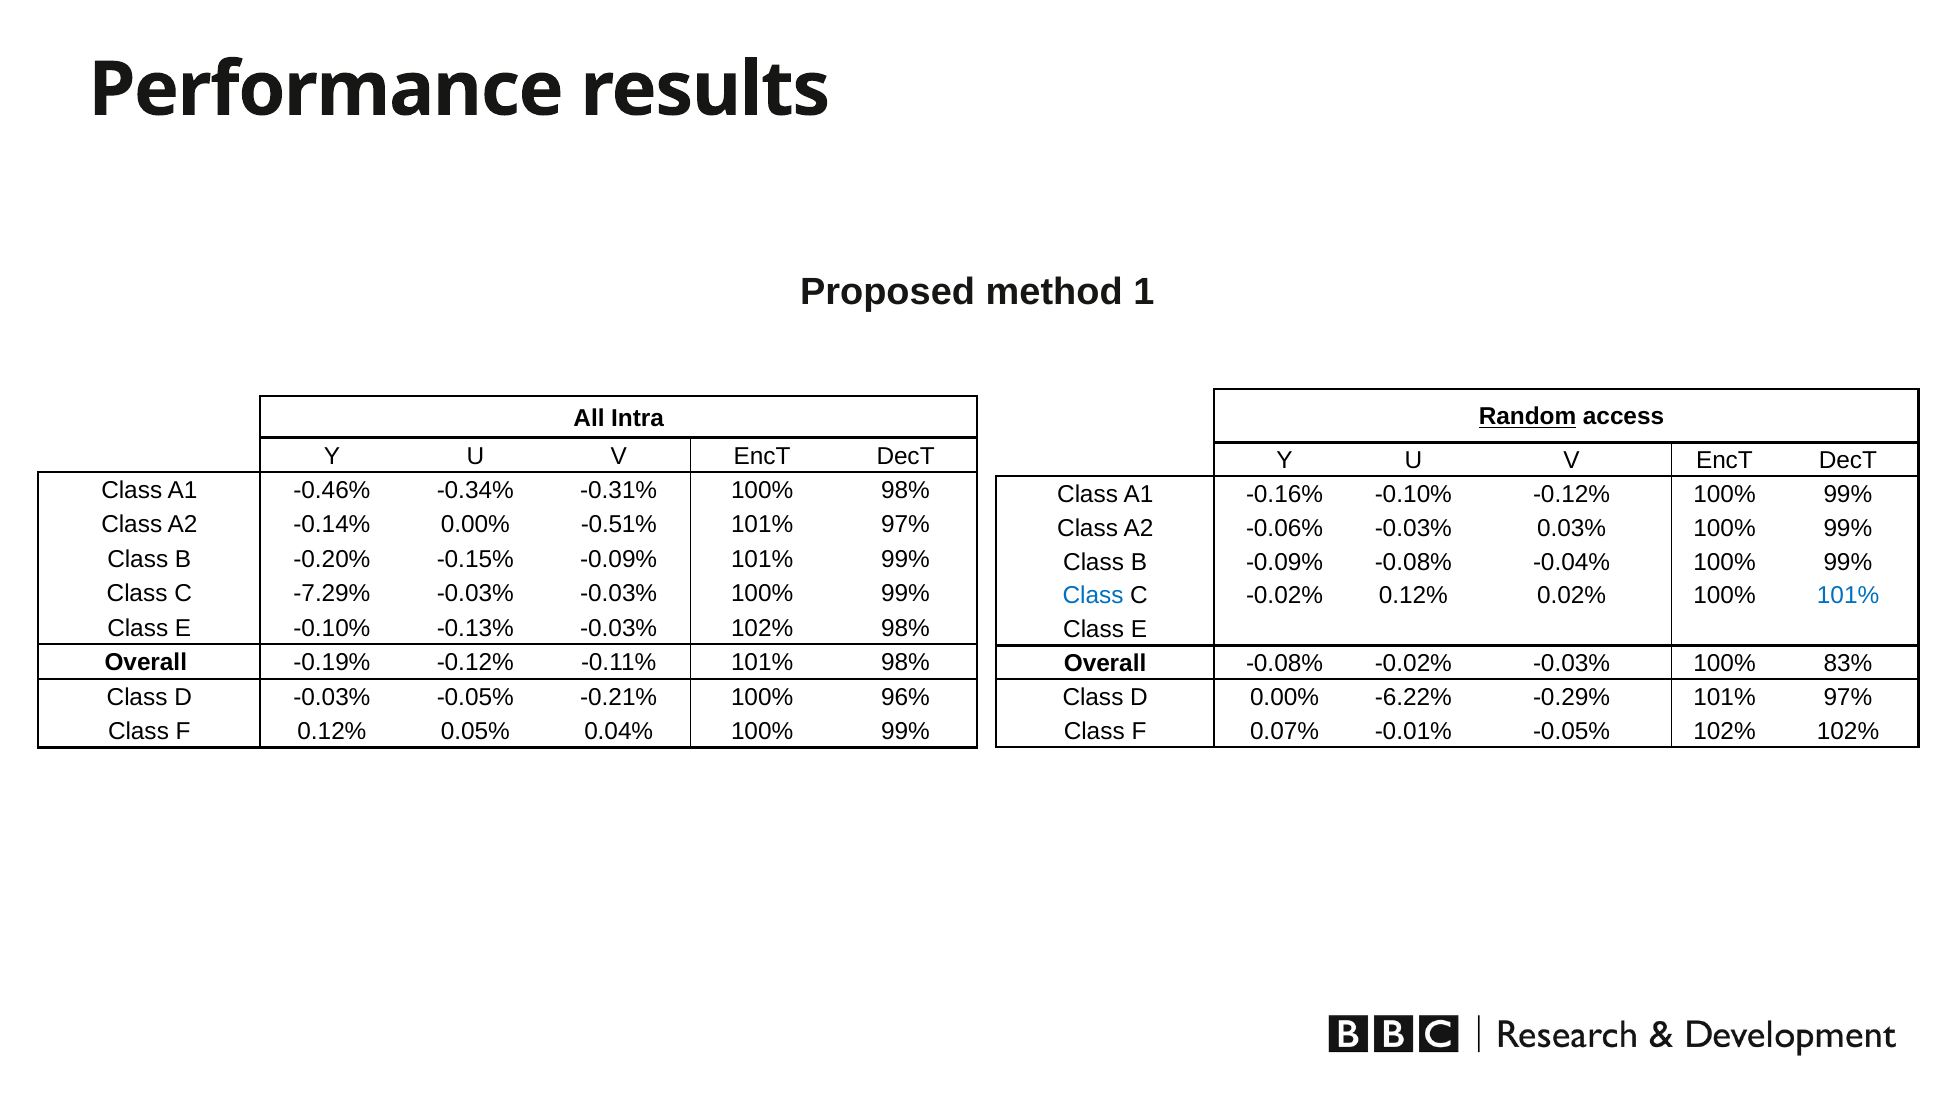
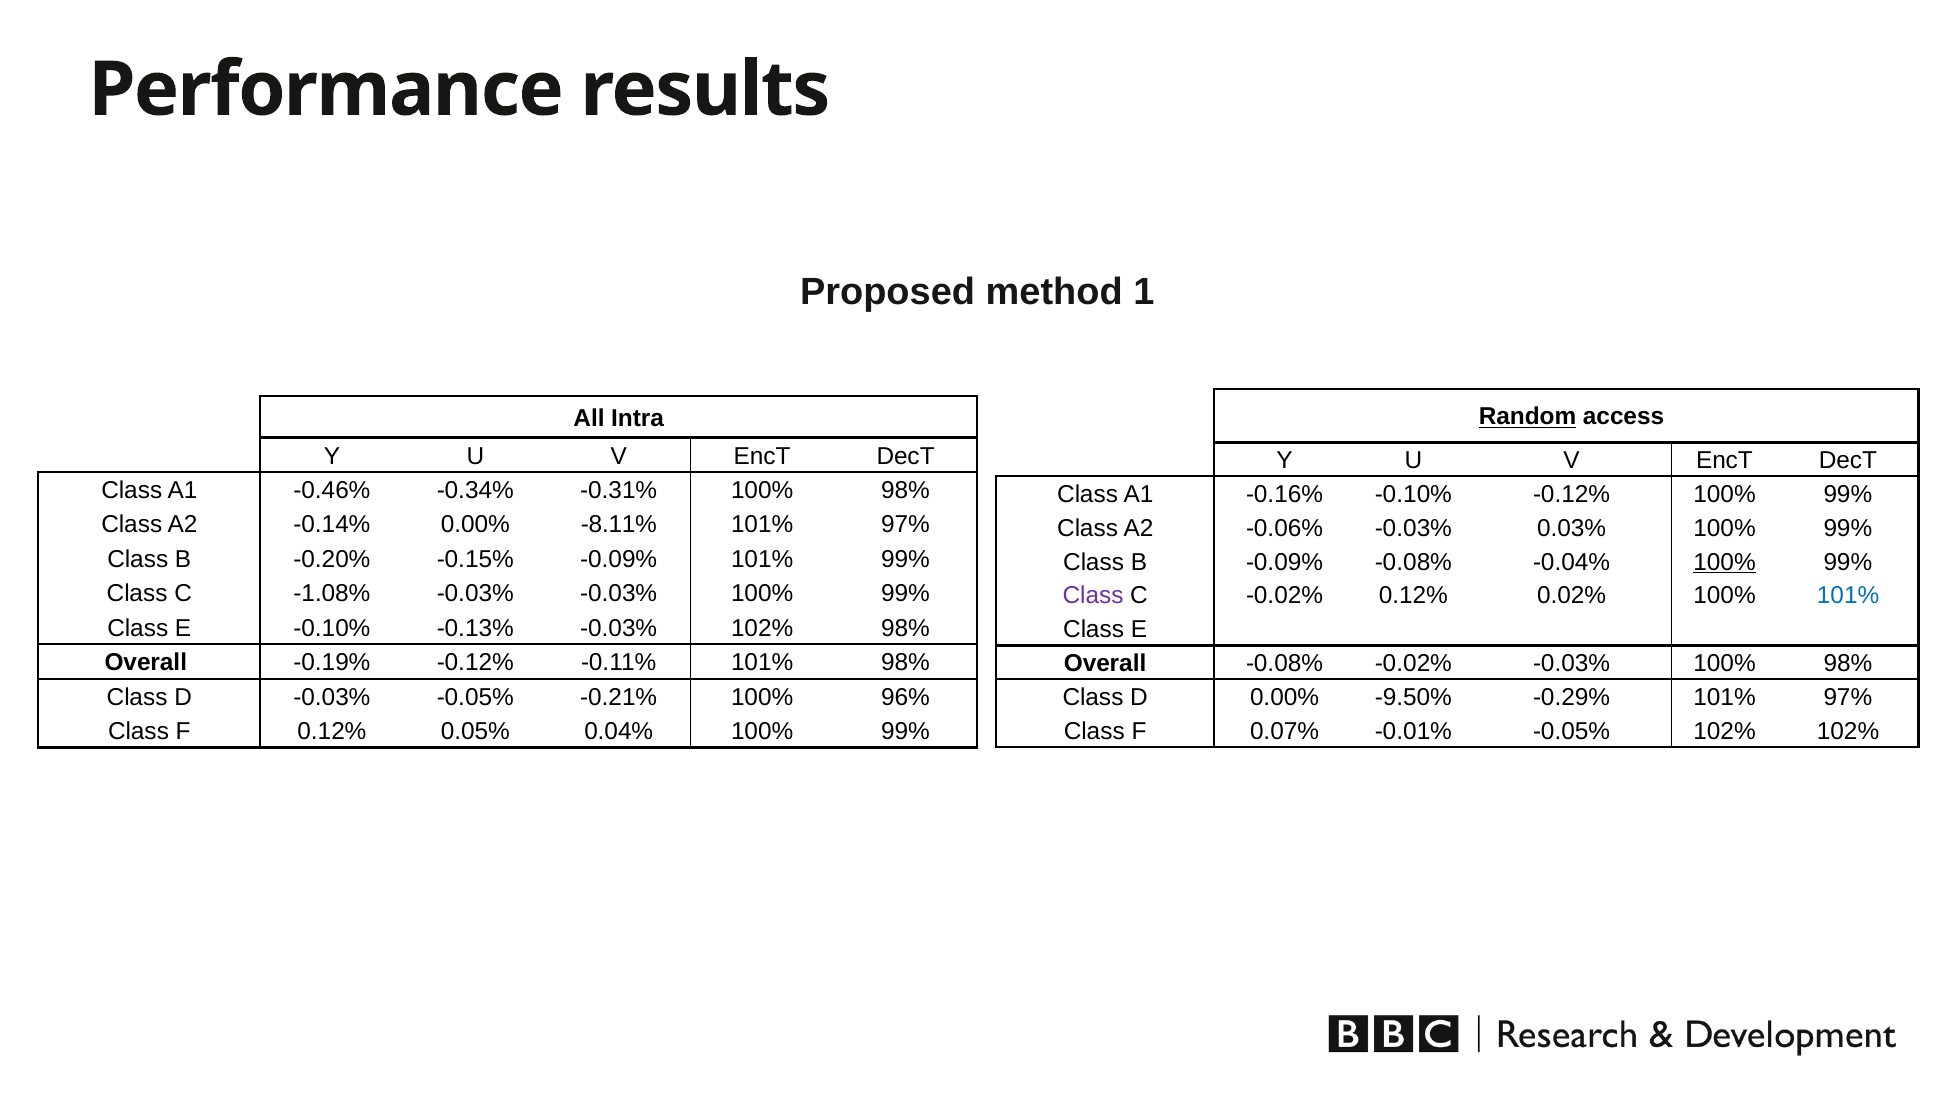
-0.51%: -0.51% -> -8.11% (619, 525)
100% underline: none -> present (1725, 562)
-7.29%: -7.29% -> -1.08% (332, 594)
Class colour: blue -> purple (1093, 596)
-0.03% 100% 83%: 83% -> 98% (1848, 664)
-6.22%: -6.22% -> -9.50% (1413, 698)
